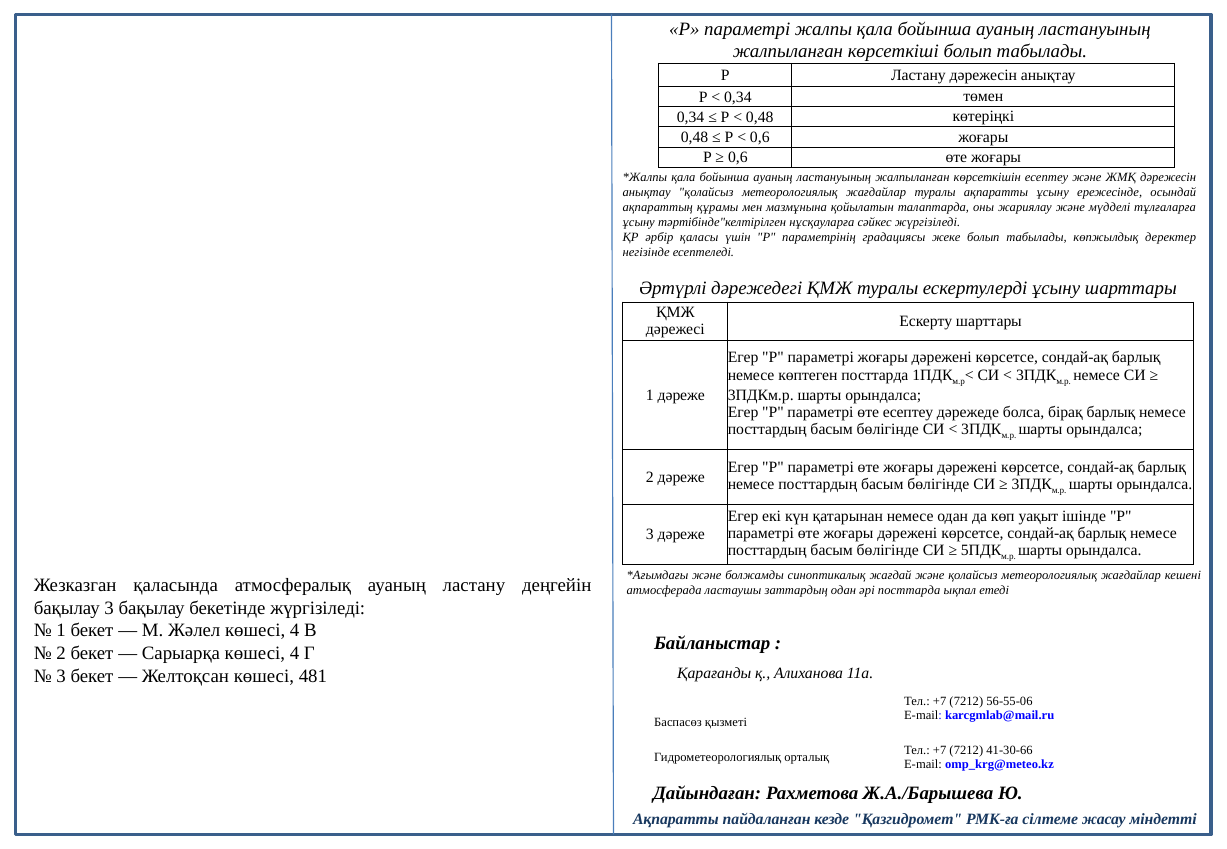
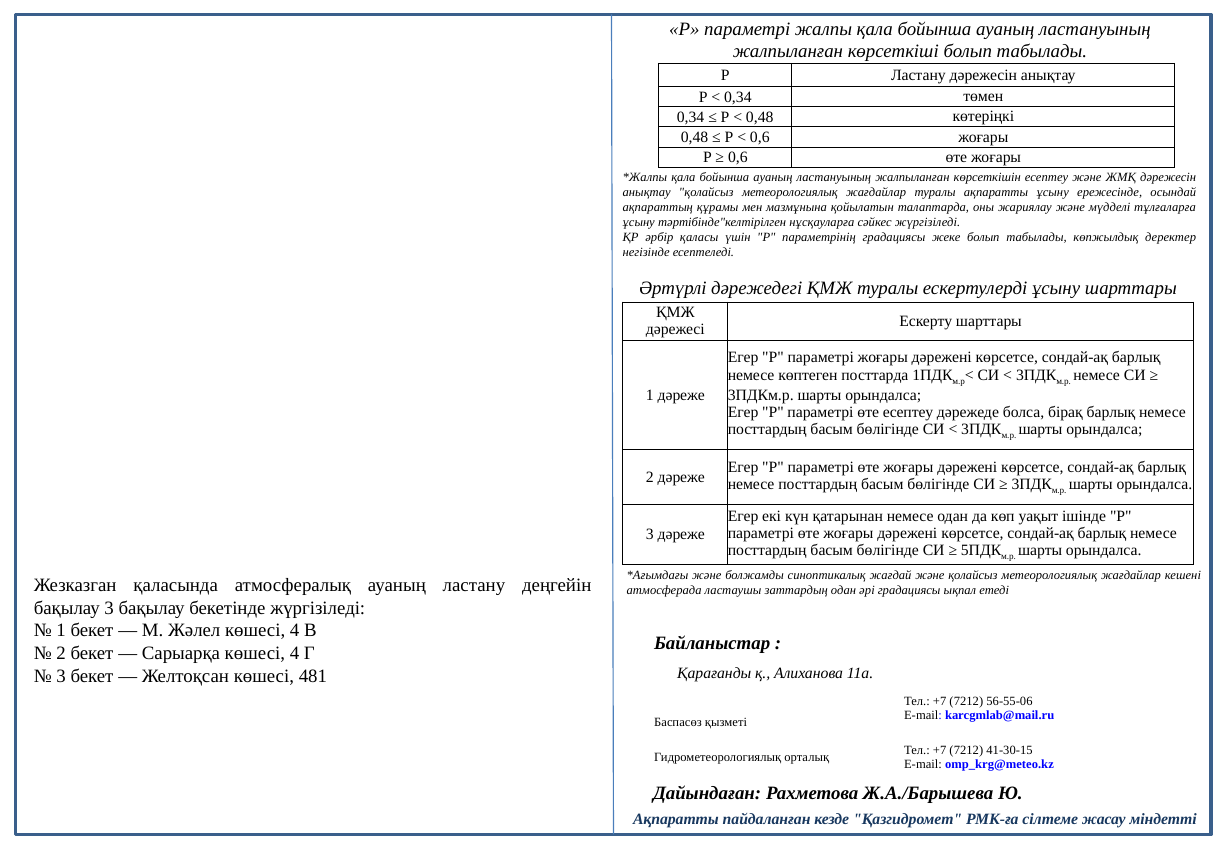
әрі посттарда: посттарда -> градациясы (909, 591)
41-30-66: 41-30-66 -> 41-30-15 (1010, 750)
